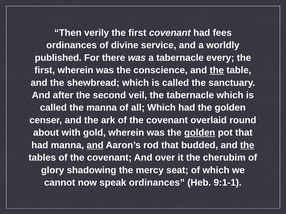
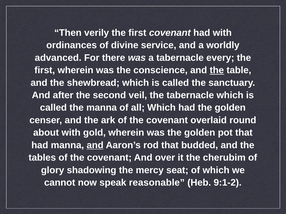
had fees: fees -> with (222, 33)
published: published -> advanced (58, 58)
golden underline: present -> none (200, 133)
the underline: present -> none (247, 145)
speak ordinances: ordinances -> reasonable (157, 183)
9:1-1: 9:1-1 -> 9:1-2 (228, 183)
